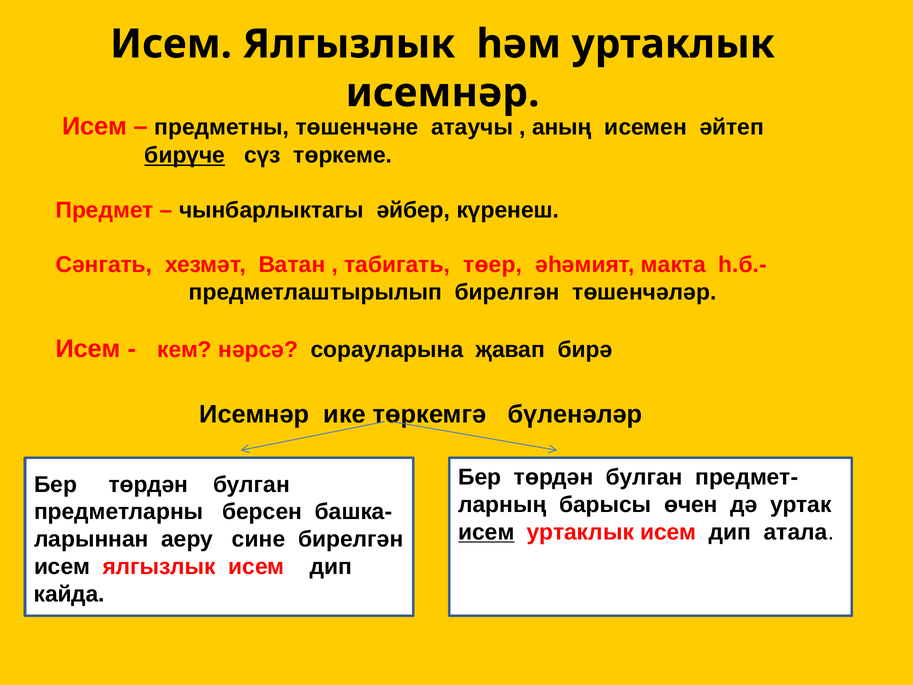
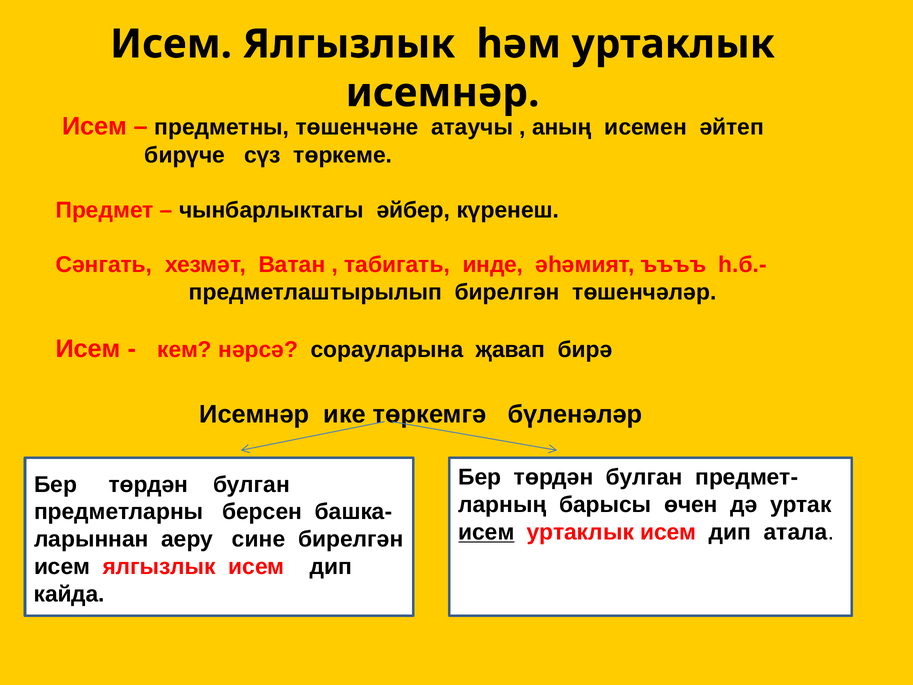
бирүче underline: present -> none (185, 155)
төер: төер -> инде (493, 265)
макта: макта -> ъъъъ (673, 265)
